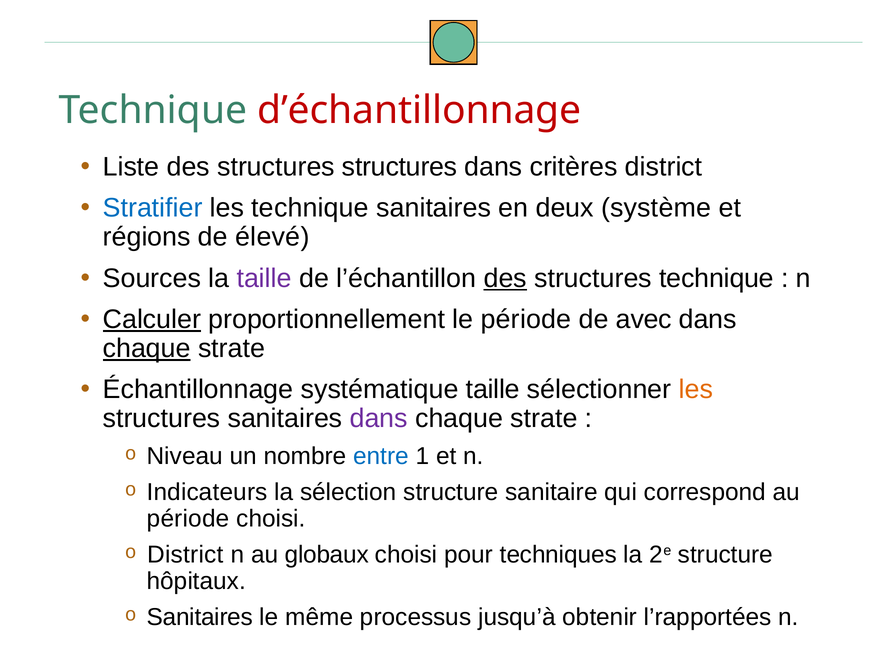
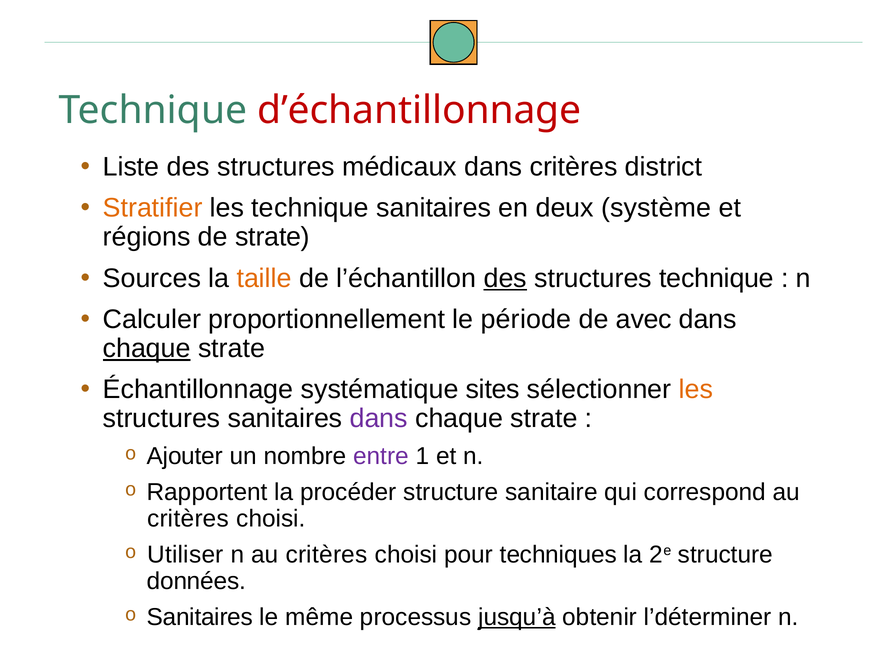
structures structures: structures -> médicaux (400, 167)
Stratifier colour: blue -> orange (153, 208)
de élevé: élevé -> strate (273, 237)
taille colour: purple -> orange (264, 278)
Calculer underline: present -> none (152, 320)
systématique taille: taille -> sites (493, 390)
Niveau: Niveau -> Ajouter (185, 456)
entre colour: blue -> purple (381, 456)
Indicateurs: Indicateurs -> Rapportent (207, 492)
sélection: sélection -> procéder (348, 492)
période: période -> critères (188, 519)
District: District -> Utiliser (185, 555)
n au globaux: globaux -> critères (327, 555)
hôpitaux: hôpitaux -> données (196, 581)
jusqu’à underline: none -> present (517, 617)
l’rapportées: l’rapportées -> l’déterminer (708, 617)
